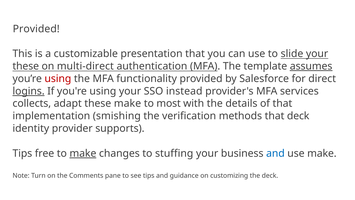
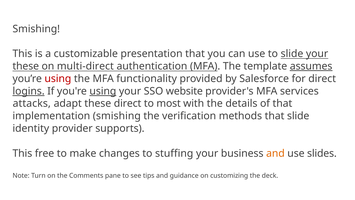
Provided: Provided -> Smishing (36, 29)
using underline: none -> present (103, 91)
instead: instead -> website (184, 91)
collects: collects -> attacks (32, 103)
these make: make -> direct (128, 103)
that deck: deck -> slide (298, 116)
Tips: Tips -> This (22, 153)
make underline: present -> none (83, 153)
and colour: blue -> orange (275, 153)
use make: make -> slides (322, 153)
